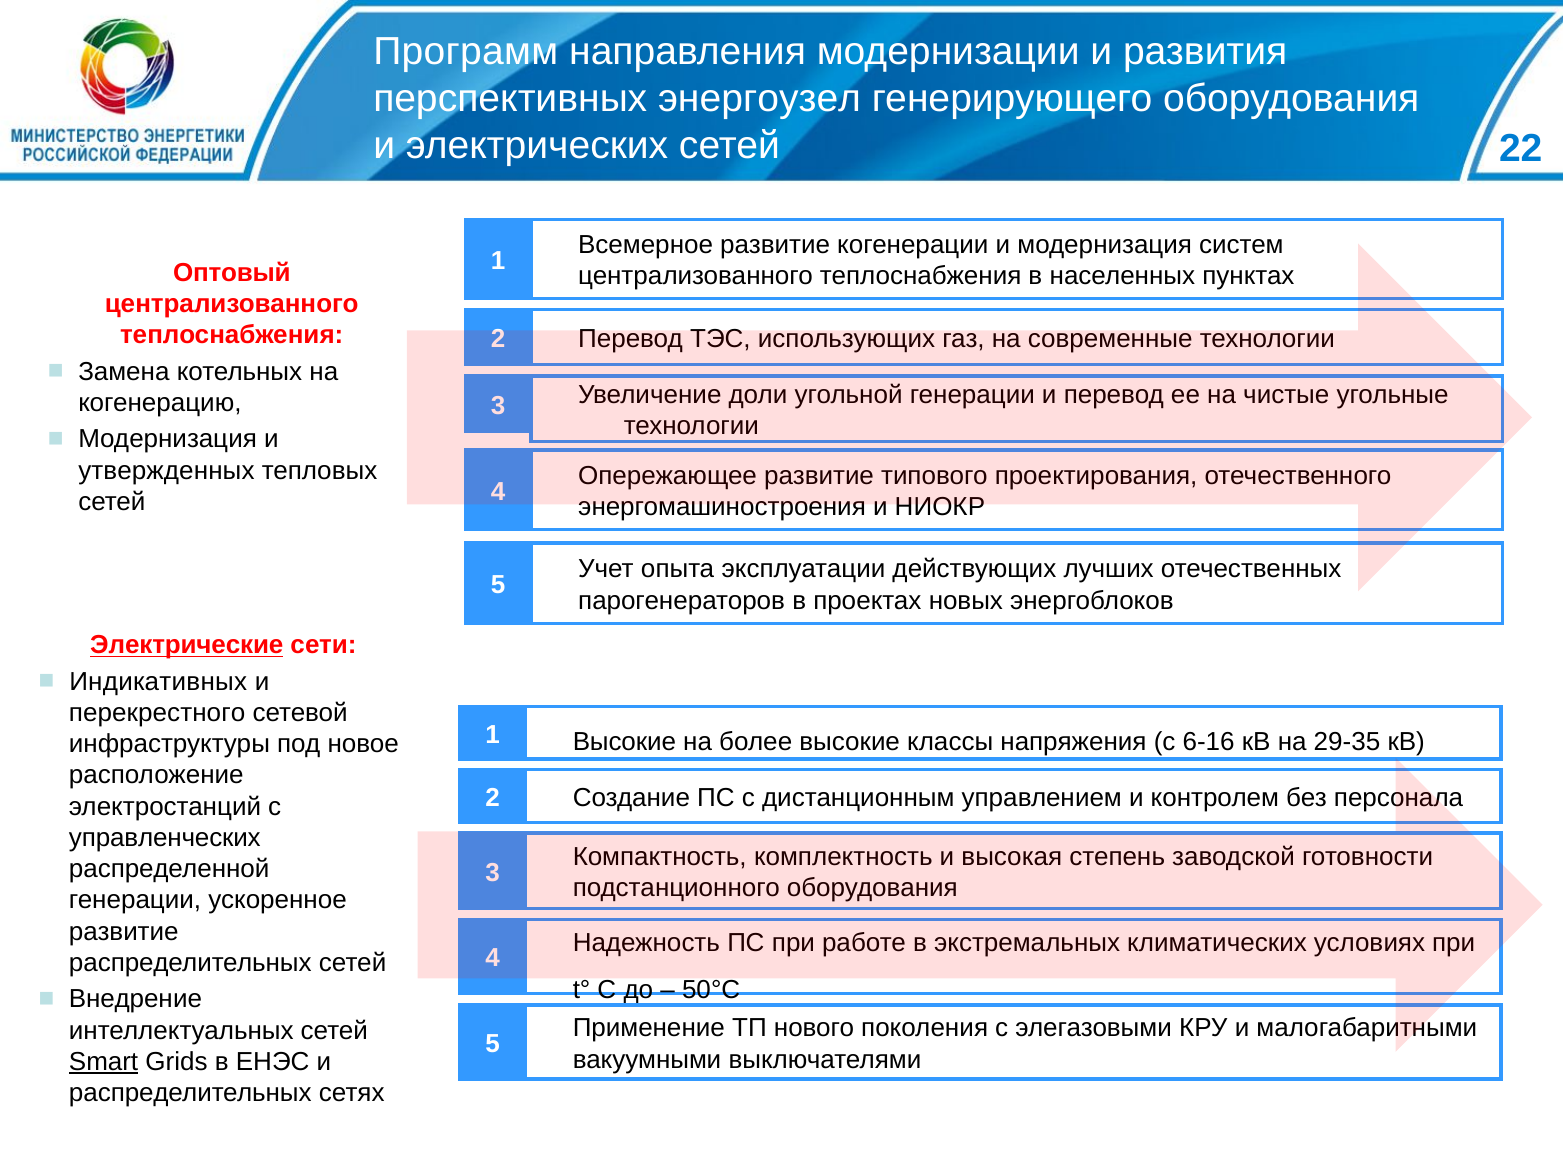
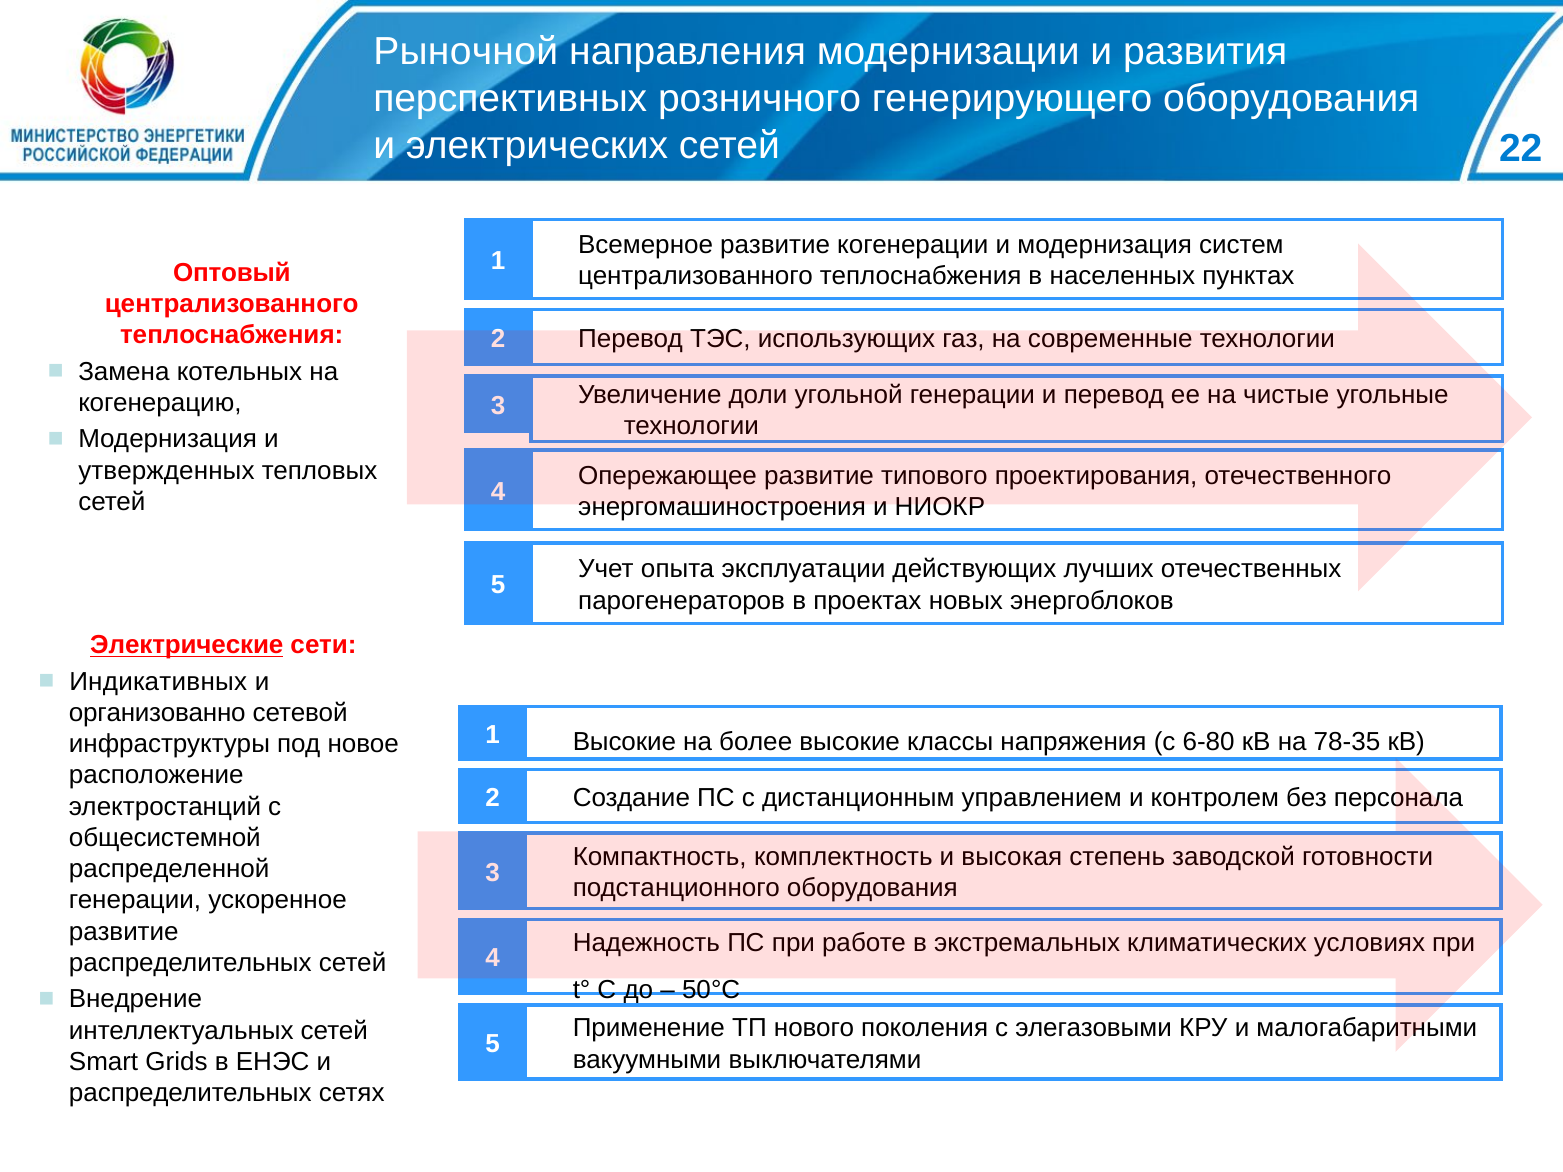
Программ: Программ -> Рыночной (466, 52)
энергоузел: энергоузел -> розничного (760, 99)
перекрестного: перекрестного -> организованно (157, 713)
6-16: 6-16 -> 6-80 (1209, 742)
29-35: 29-35 -> 78-35 (1347, 742)
управленческих: управленческих -> общесистемной (165, 838)
Smart underline: present -> none (104, 1062)
